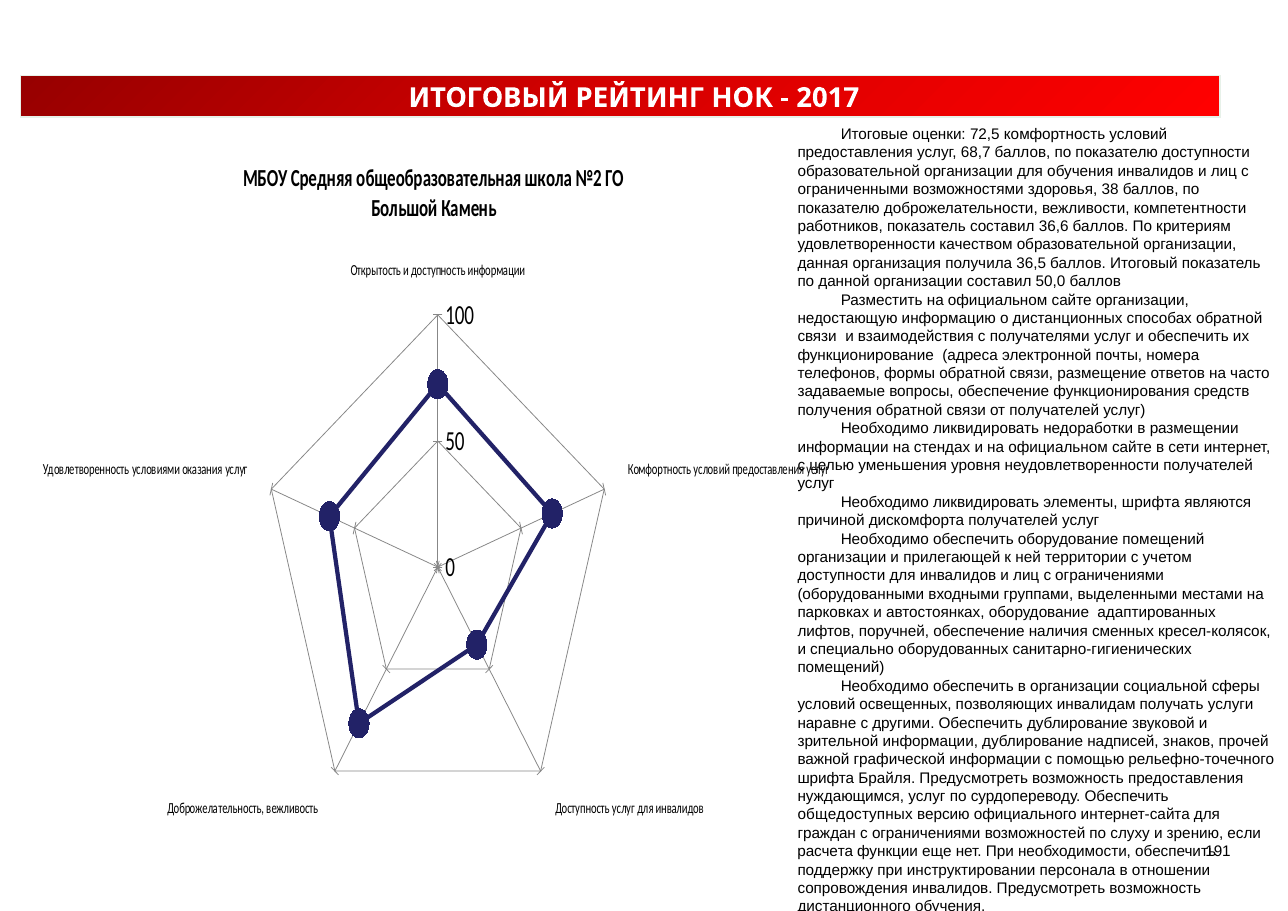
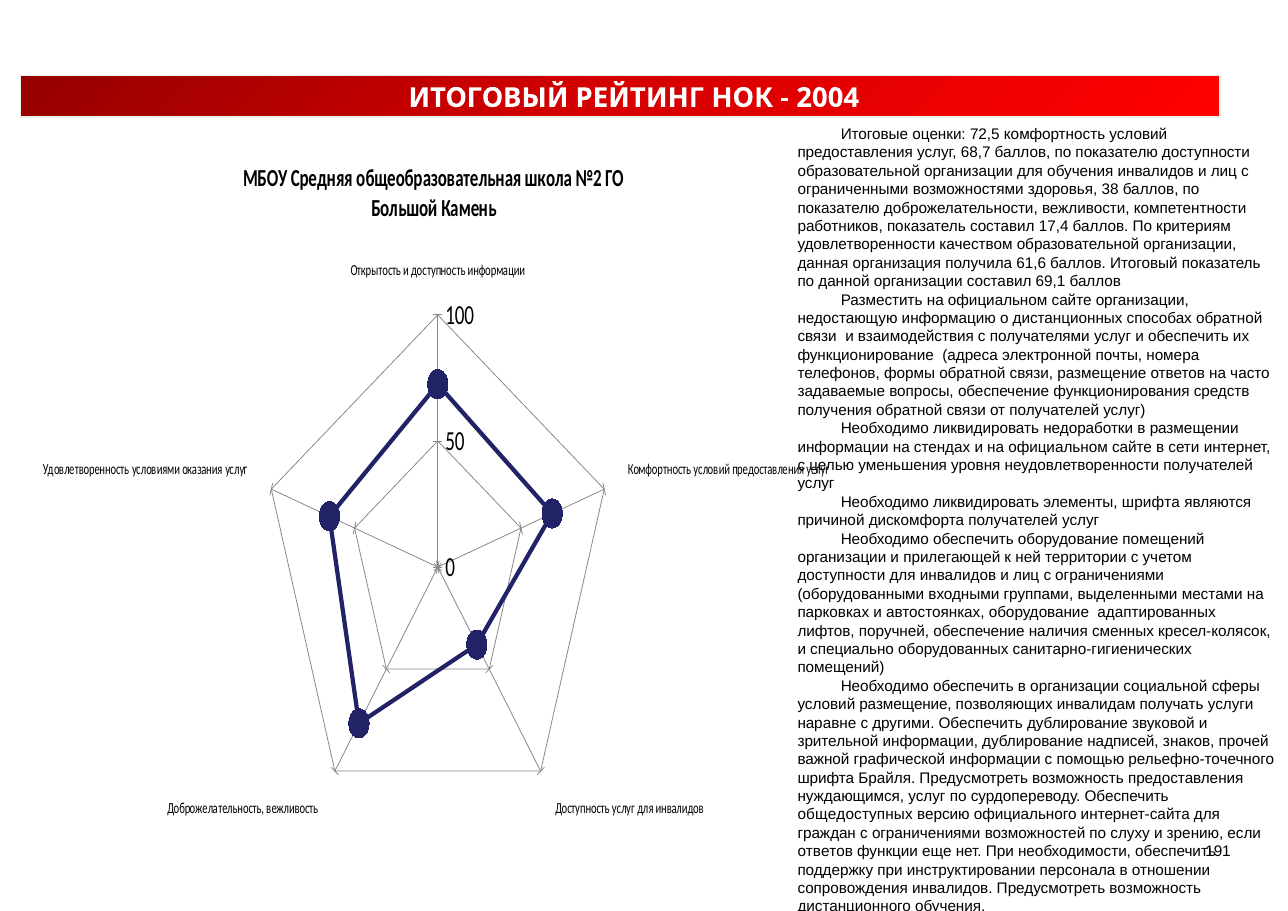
2017: 2017 -> 2004 (828, 98)
36,6: 36,6 -> 17,4 (1054, 226)
36,5: 36,5 -> 61,6 (1031, 263)
50,0: 50,0 -> 69,1 (1051, 282)
условий освещенных: освещенных -> размещение (906, 704)
расчета: расчета -> ответов (825, 851)
